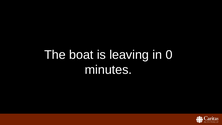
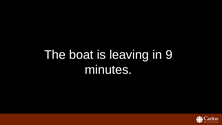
0: 0 -> 9 (169, 55)
